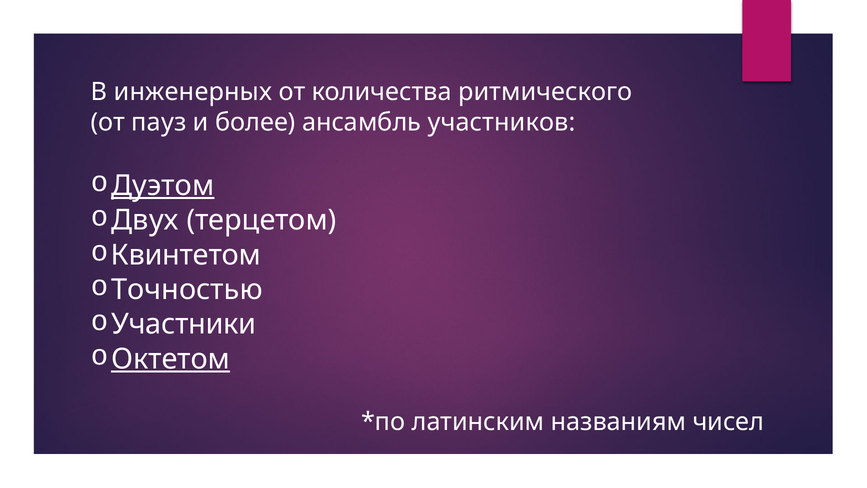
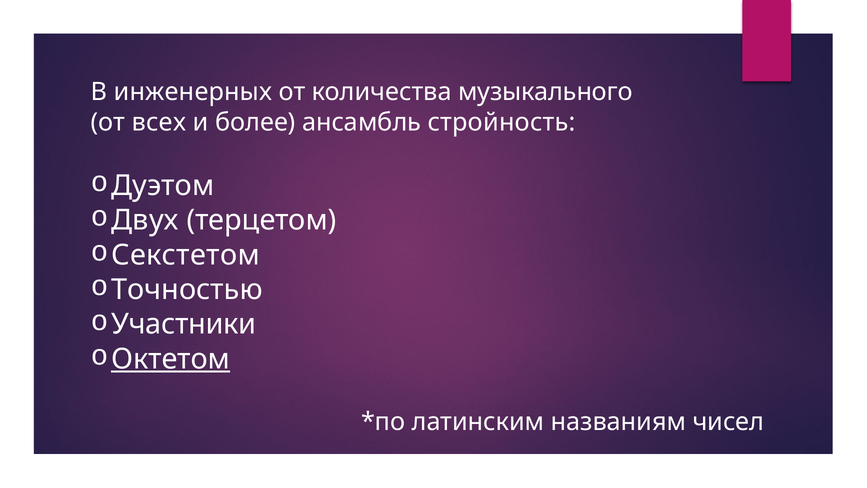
ритмического: ритмического -> музыкального (545, 92)
пауз: пауз -> всех (159, 122)
участников: участников -> стройность (502, 122)
Дуэтом underline: present -> none (163, 185)
Квинтетом: Квинтетом -> Секстетом (186, 255)
